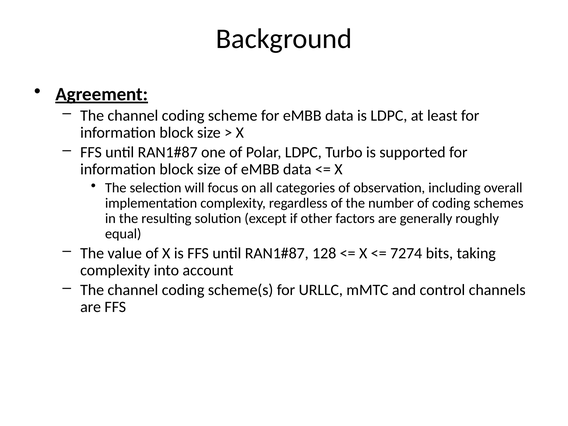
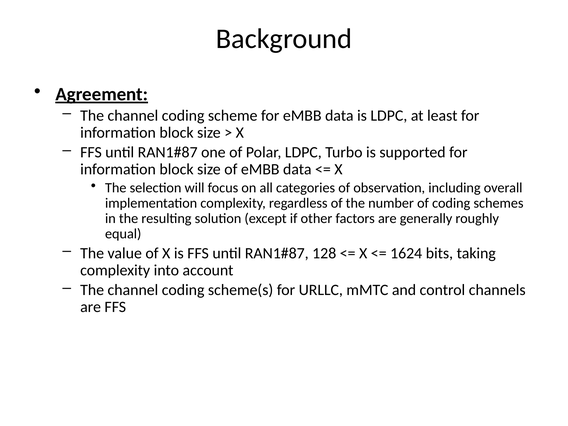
7274: 7274 -> 1624 (406, 253)
